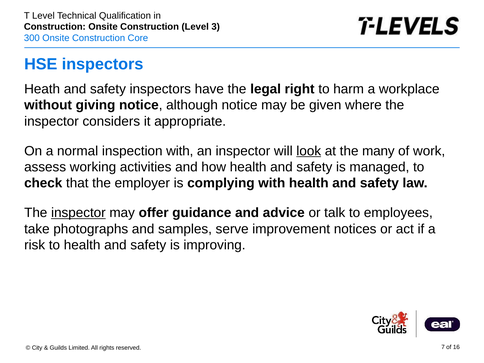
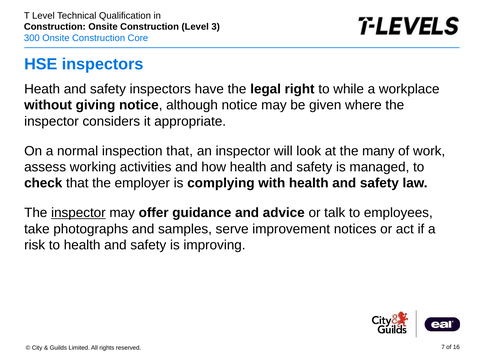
harm: harm -> while (349, 89)
inspection with: with -> that (180, 151)
look underline: present -> none (309, 151)
